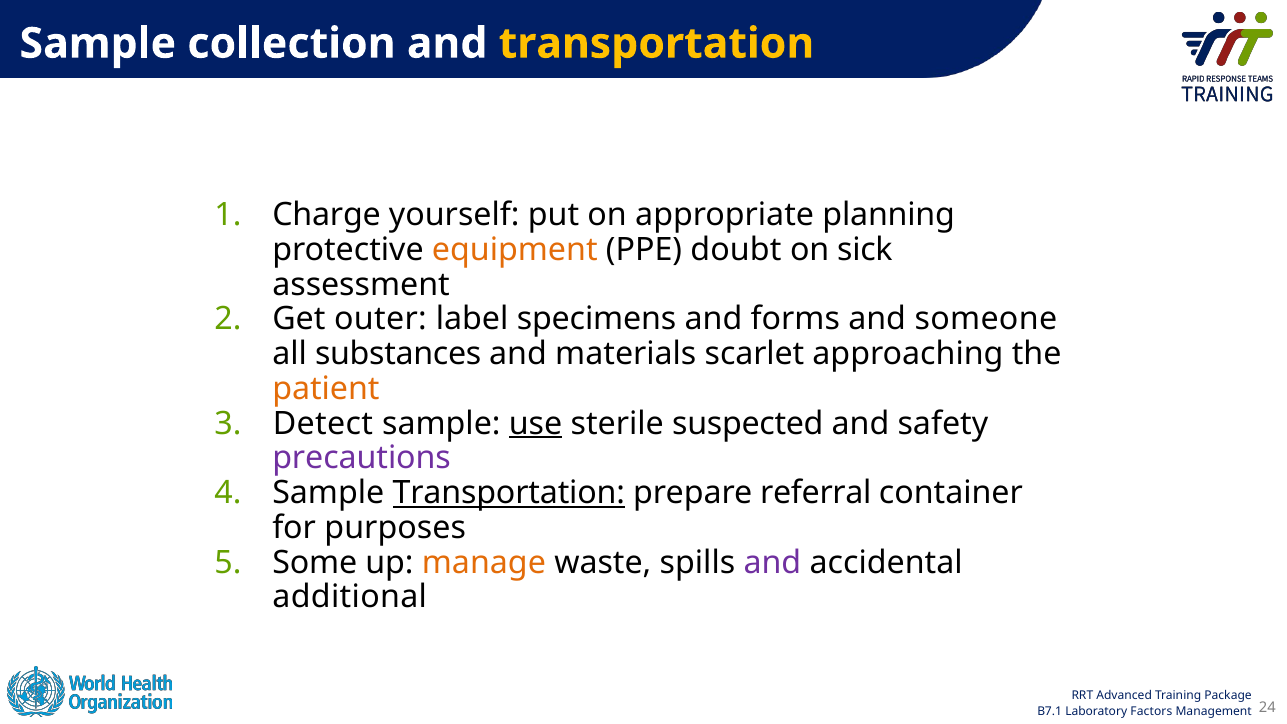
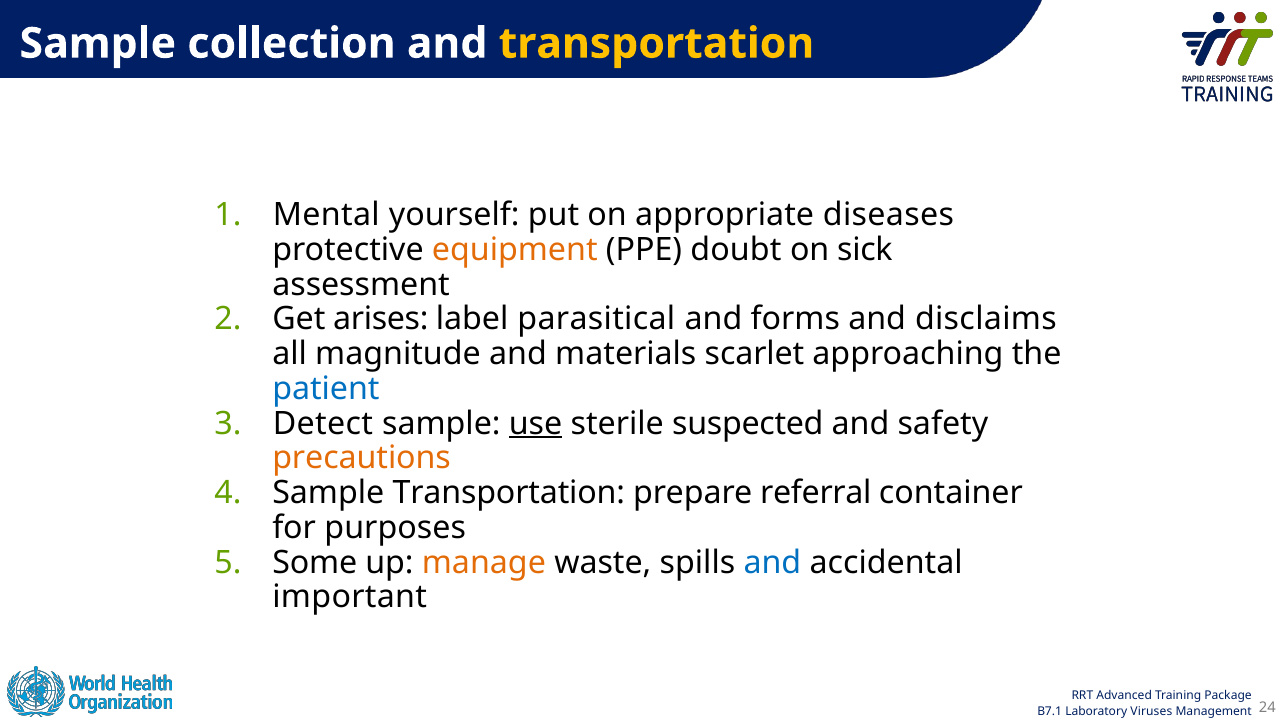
Charge: Charge -> Mental (326, 215)
planning: planning -> diseases (888, 215)
outer: outer -> arises (381, 319)
specimens: specimens -> parasitical (596, 319)
someone: someone -> disclaims (986, 319)
substances: substances -> magnitude (398, 354)
patient colour: orange -> blue (326, 389)
precautions colour: purple -> orange (362, 458)
Transportation underline: present -> none (509, 493)
and colour: purple -> blue (772, 562)
additional: additional -> important (350, 597)
Factors: Factors -> Viruses (1151, 712)
